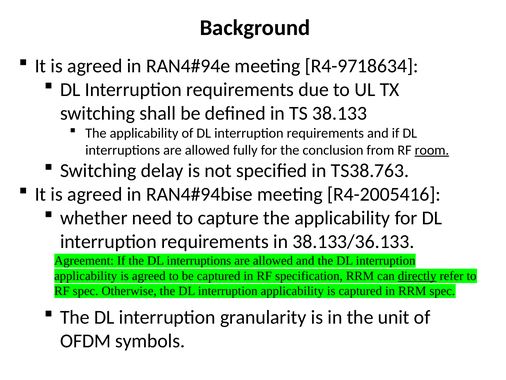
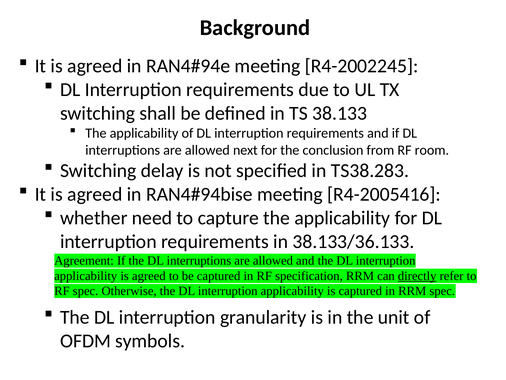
R4-9718634: R4-9718634 -> R4-2002245 (362, 66)
fully: fully -> next (245, 150)
room underline: present -> none (432, 150)
TS38.763: TS38.763 -> TS38.283 (370, 171)
